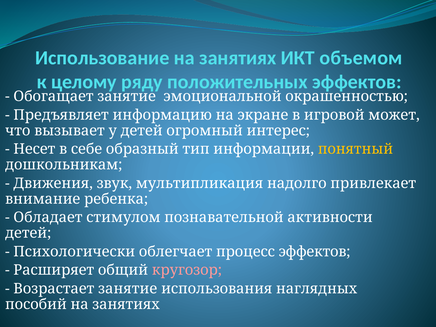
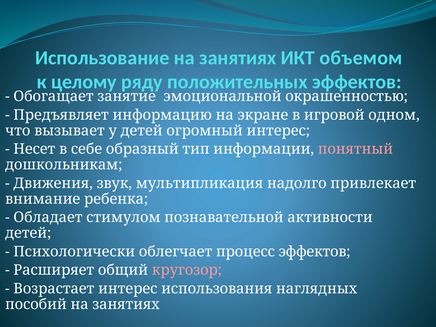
может: может -> одном (394, 115)
понятный colour: yellow -> pink (355, 149)
Возрастает занятие: занятие -> интерес (128, 289)
